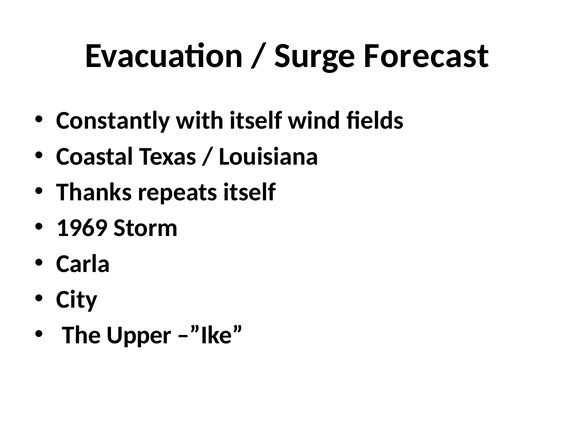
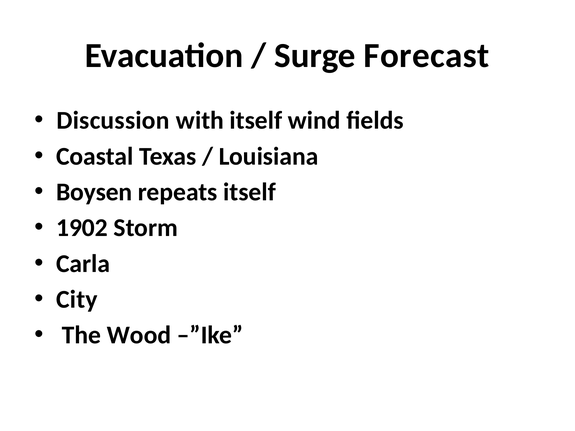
Constantly: Constantly -> Discussion (113, 121)
Thanks: Thanks -> Boysen (94, 192)
1969: 1969 -> 1902 (82, 228)
Upper: Upper -> Wood (139, 335)
